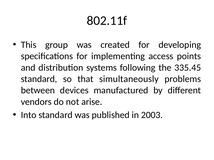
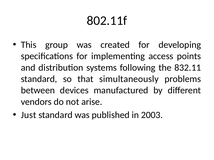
335.45: 335.45 -> 832.11 (188, 68)
Into: Into -> Just (29, 115)
